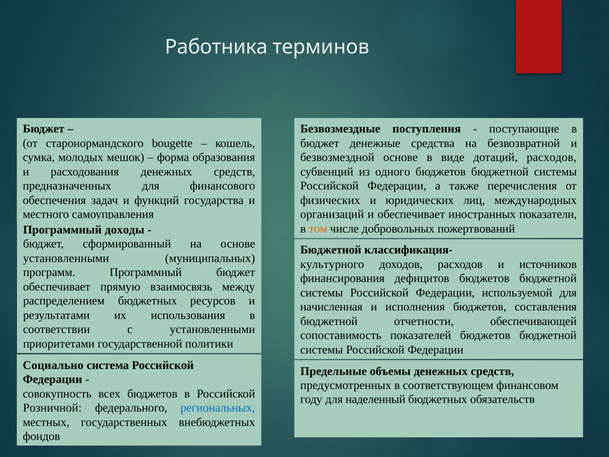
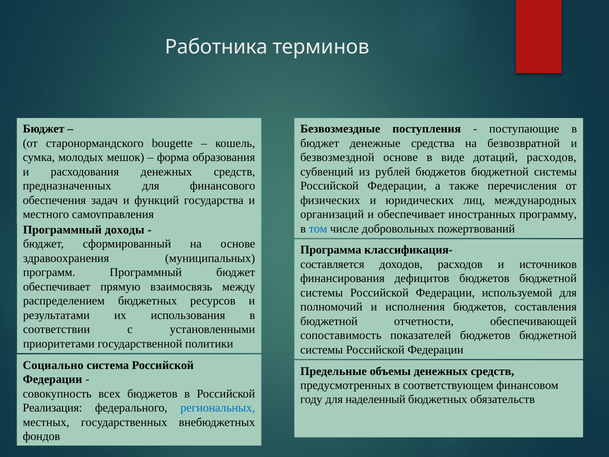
одного: одного -> рублей (393, 172)
показатели: показатели -> программу (548, 214)
том colour: orange -> blue (318, 228)
Бюджетной: Бюджетной -> Программа (331, 250)
установленными: установленными -> здравоохранения (66, 258)
культурного: культурного -> составляется (332, 264)
начисленная: начисленная -> полномочий (331, 307)
Розничной: Розничной -> Реализация (52, 408)
